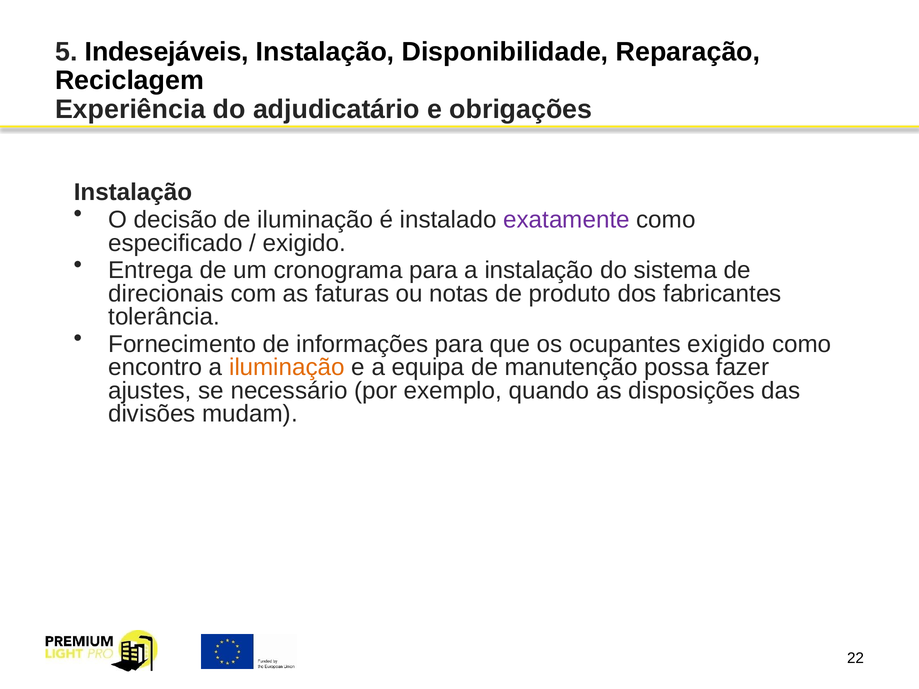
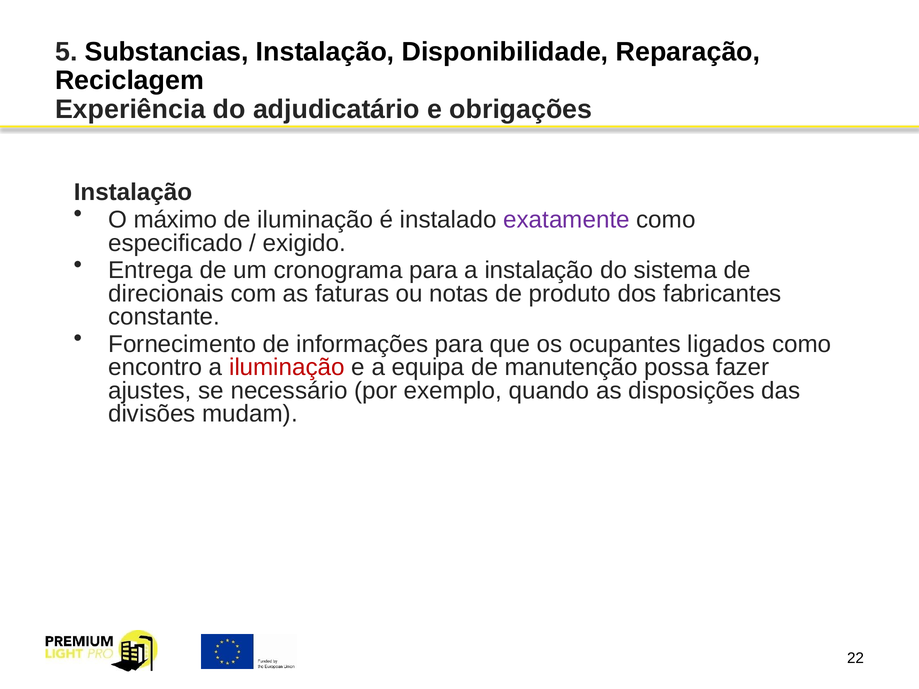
Indesejáveis: Indesejáveis -> Substancias (167, 52)
decisão: decisão -> máximo (176, 220)
tolerância: tolerância -> constante (164, 317)
ocupantes exigido: exigido -> ligados (726, 344)
iluminação colour: orange -> red (287, 368)
